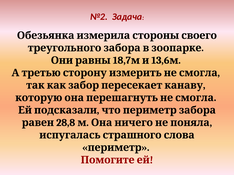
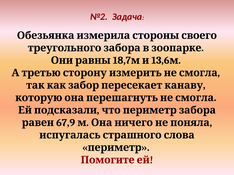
28,8: 28,8 -> 67,9 (66, 123)
